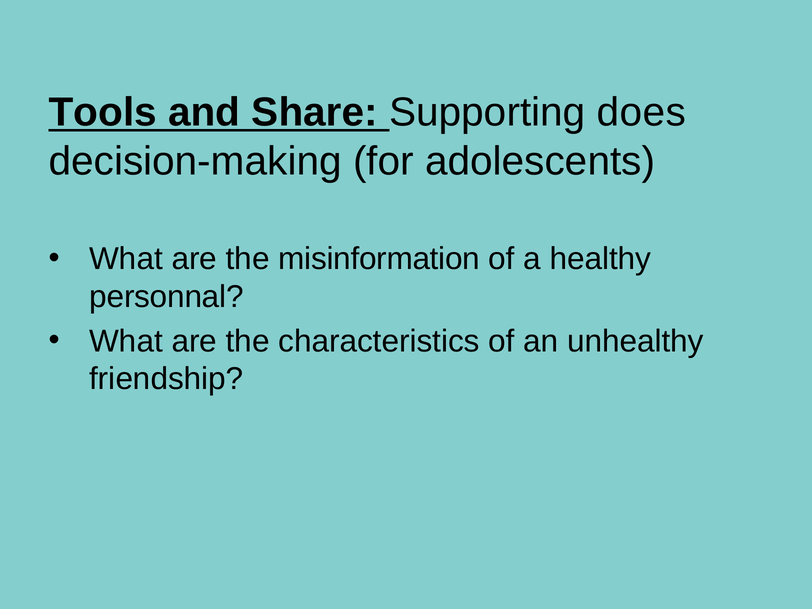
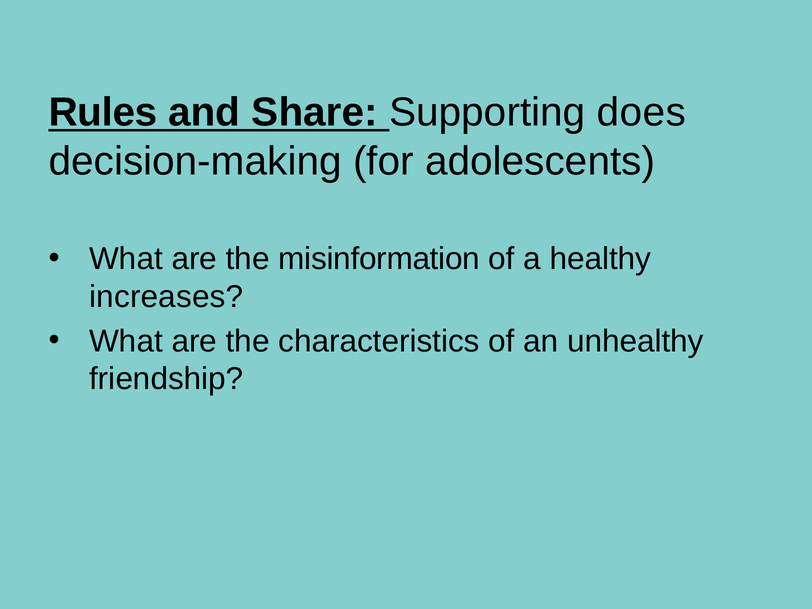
Tools: Tools -> Rules (103, 112)
personnal: personnal -> increases (166, 297)
